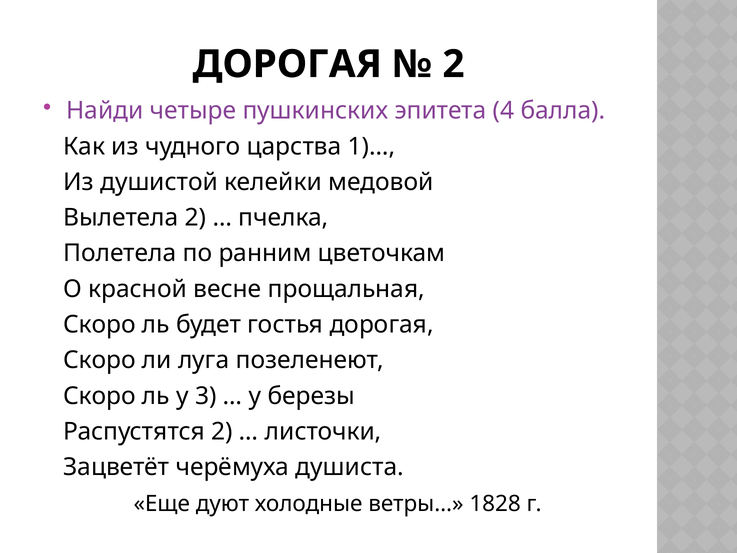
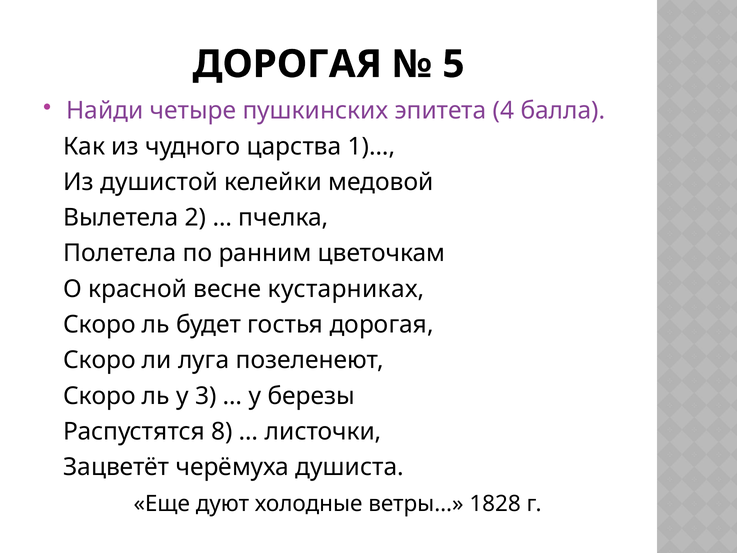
2: 2 -> 5 (453, 64)
прощальная: прощальная -> кустарниках (346, 289)
Распустятся 2: 2 -> 8 (222, 431)
